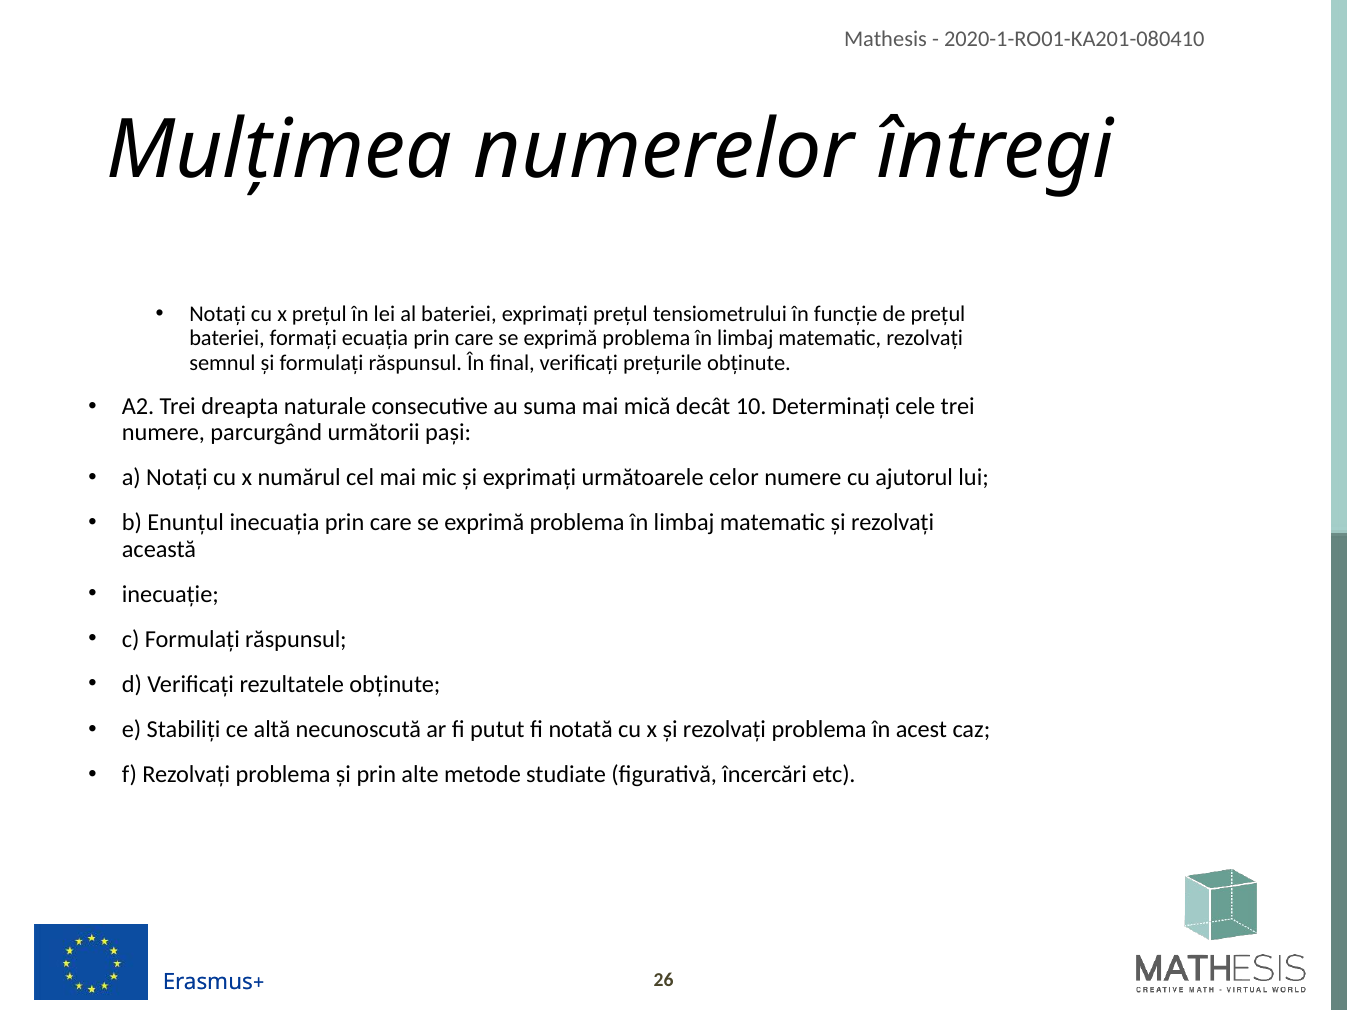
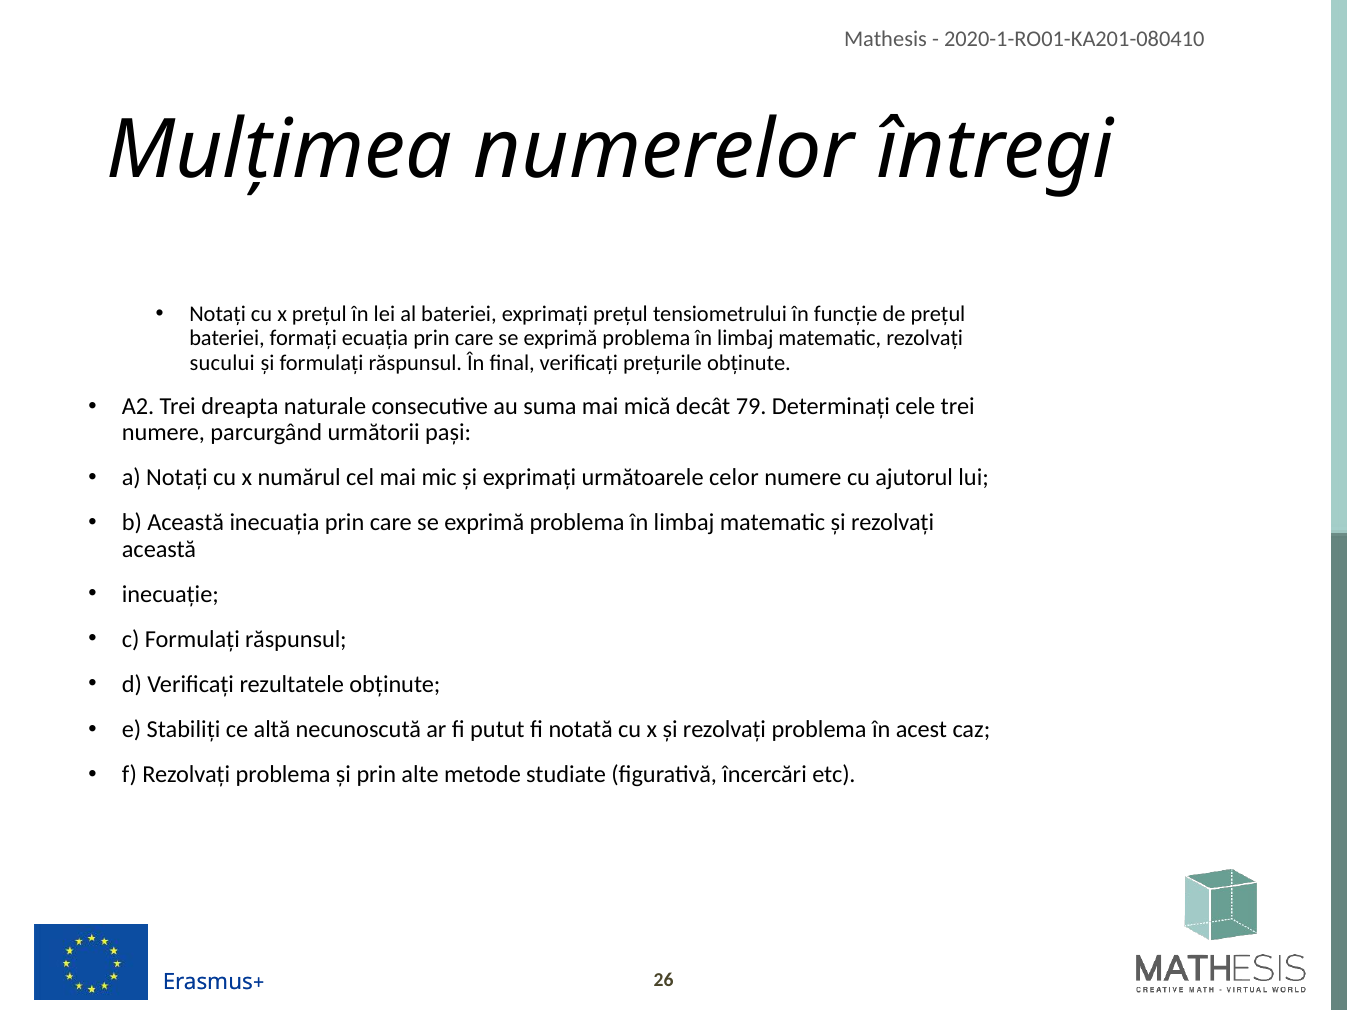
semnul: semnul -> sucului (222, 363)
10: 10 -> 79 (751, 407)
b Enunțul: Enunțul -> Această (186, 523)
